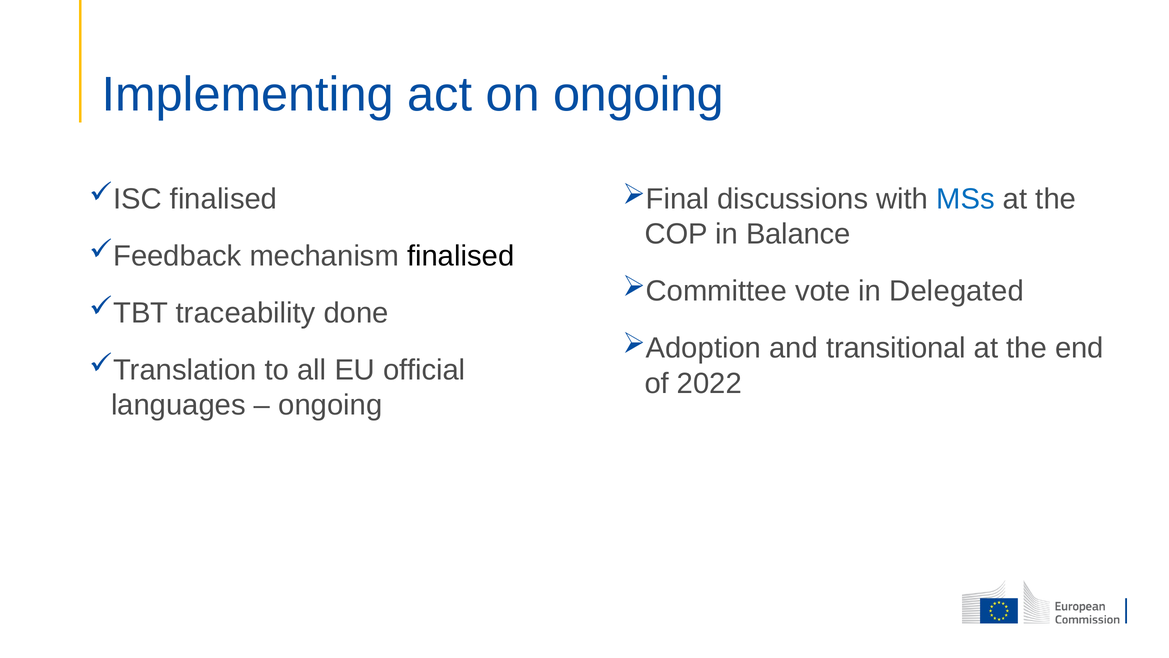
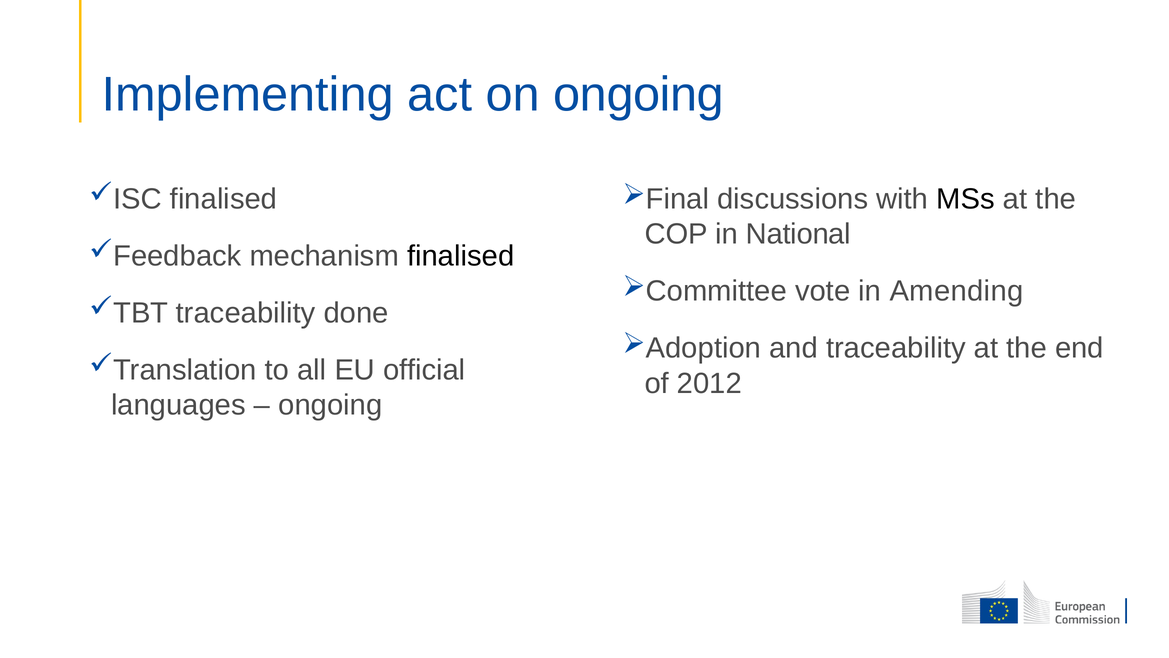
MSs colour: blue -> black (966, 199)
Balance: Balance -> National (798, 234)
Delegated: Delegated -> Amending (957, 291)
and transitional: transitional -> traceability (896, 348)
2022: 2022 -> 2012 (709, 383)
